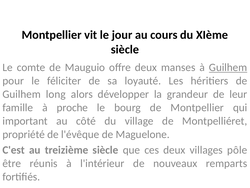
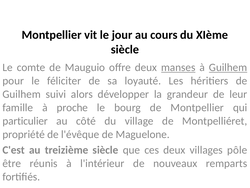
manses underline: none -> present (178, 67)
long: long -> suivi (56, 94)
important: important -> particulier (25, 121)
